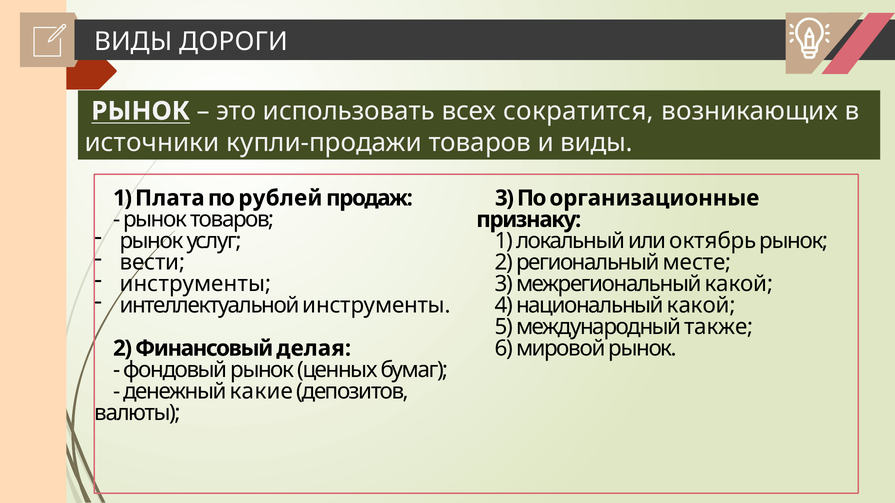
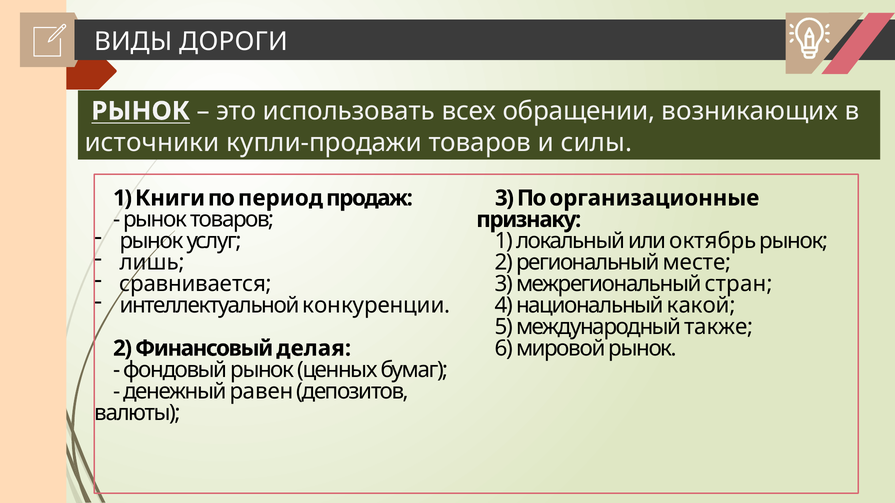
сократится: сократится -> обращении (579, 111)
и виды: виды -> силы (596, 143)
Плата: Плата -> Книги (170, 198)
рублей: рублей -> период (280, 198)
вести: вести -> лишь (152, 263)
инструменты: инструменты -> сравнивается (196, 284)
межрегиональный какой: какой -> стран (739, 284)
интеллектуальной инструменты: инструменты -> конкуренции (376, 306)
какие: какие -> равен (262, 392)
